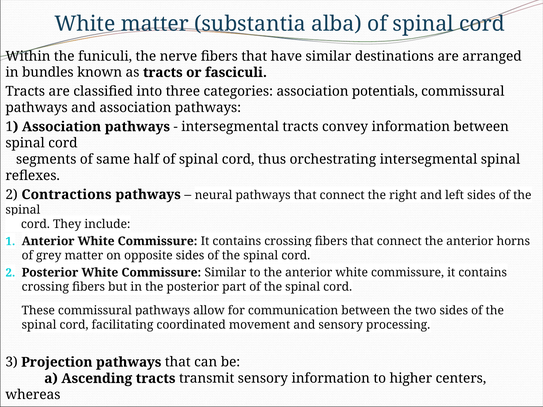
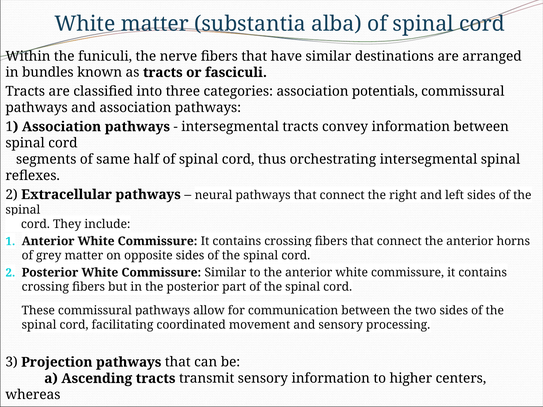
Contractions: Contractions -> Extracellular (67, 195)
